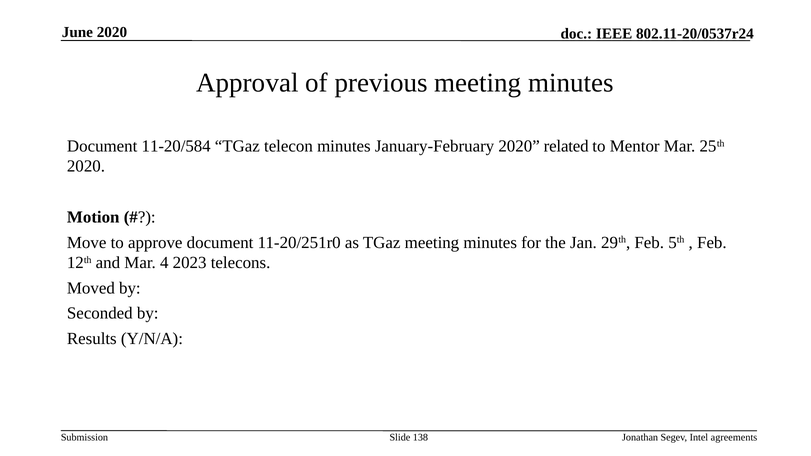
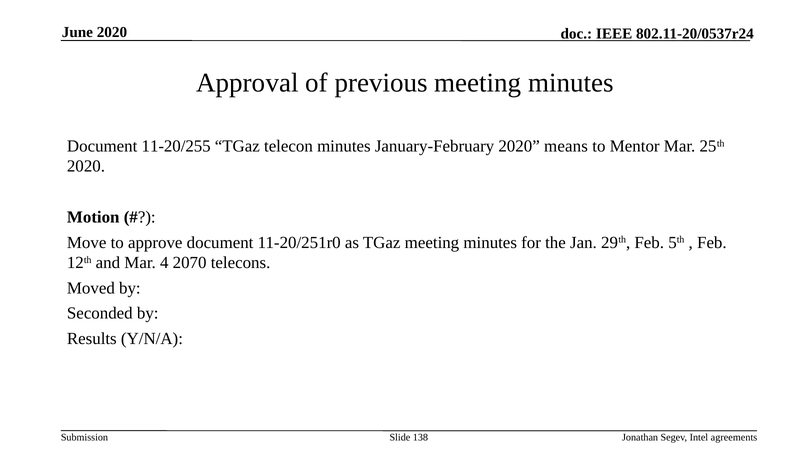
11-20/584: 11-20/584 -> 11-20/255 (176, 146)
related: related -> means (566, 146)
2023: 2023 -> 2070 (190, 263)
